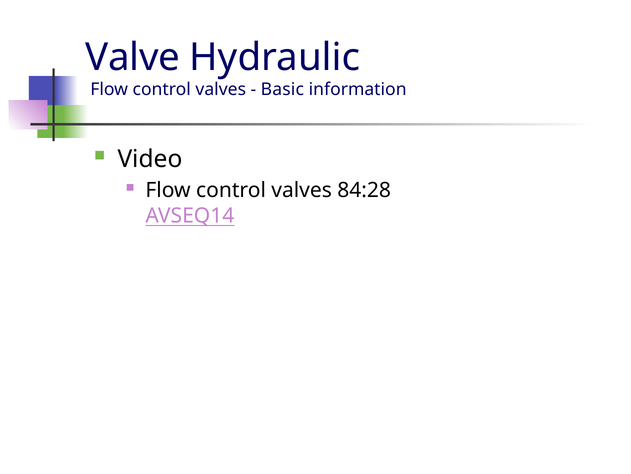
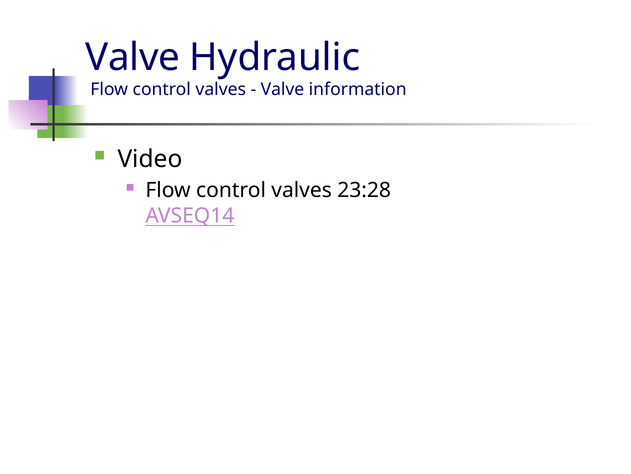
Basic: Basic -> Valve (282, 90)
84:28: 84:28 -> 23:28 (364, 190)
